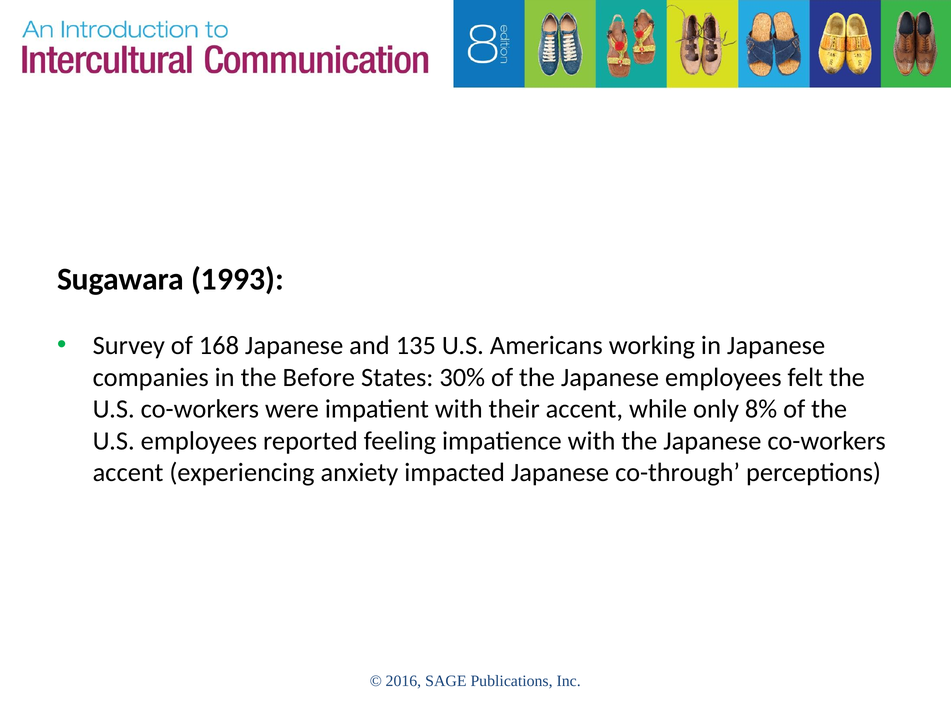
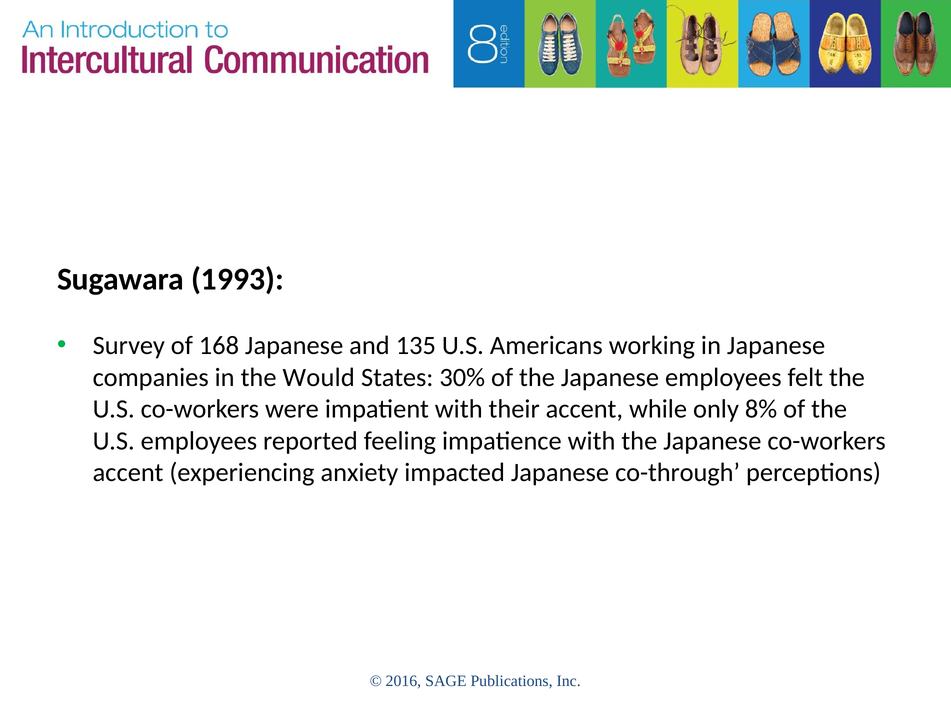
Before: Before -> Would (319, 378)
